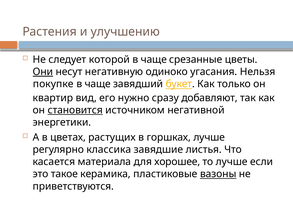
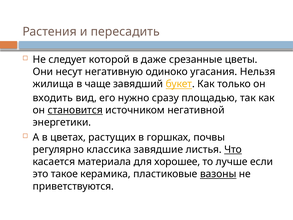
улучшению: улучшению -> пересадить (125, 32)
чаще: чаще -> даже (154, 60)
Они underline: present -> none (43, 72)
покупке: покупке -> жилища (53, 84)
квартир: квартир -> входить (53, 98)
добавляют: добавляют -> площадью (209, 98)
горшках лучше: лучше -> почвы (209, 137)
Что underline: none -> present (233, 149)
